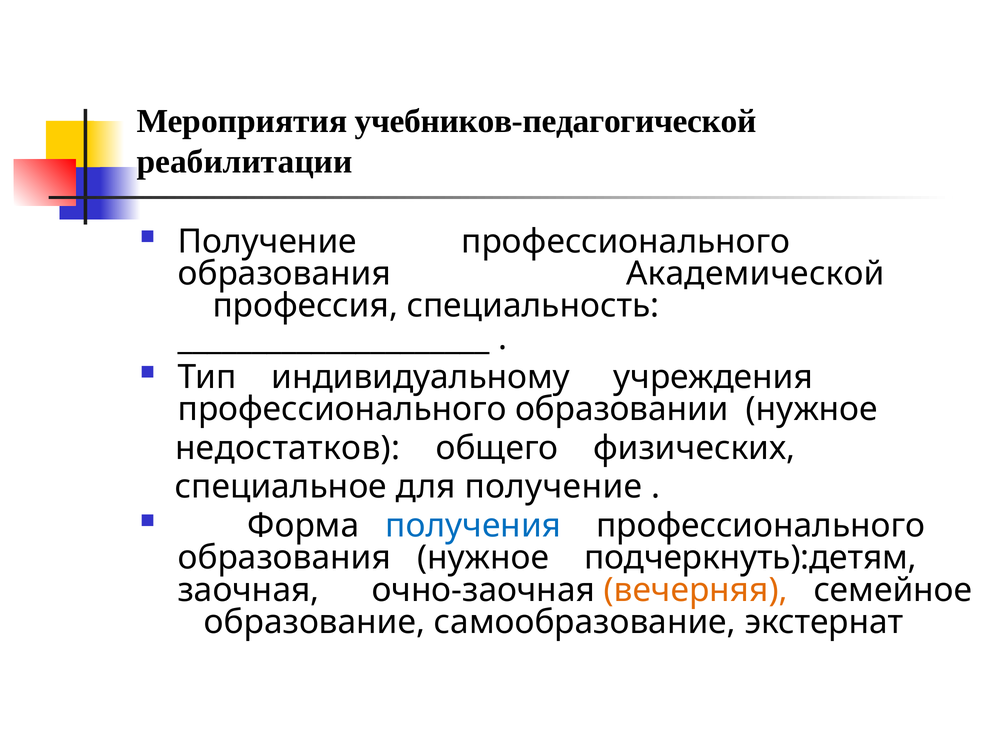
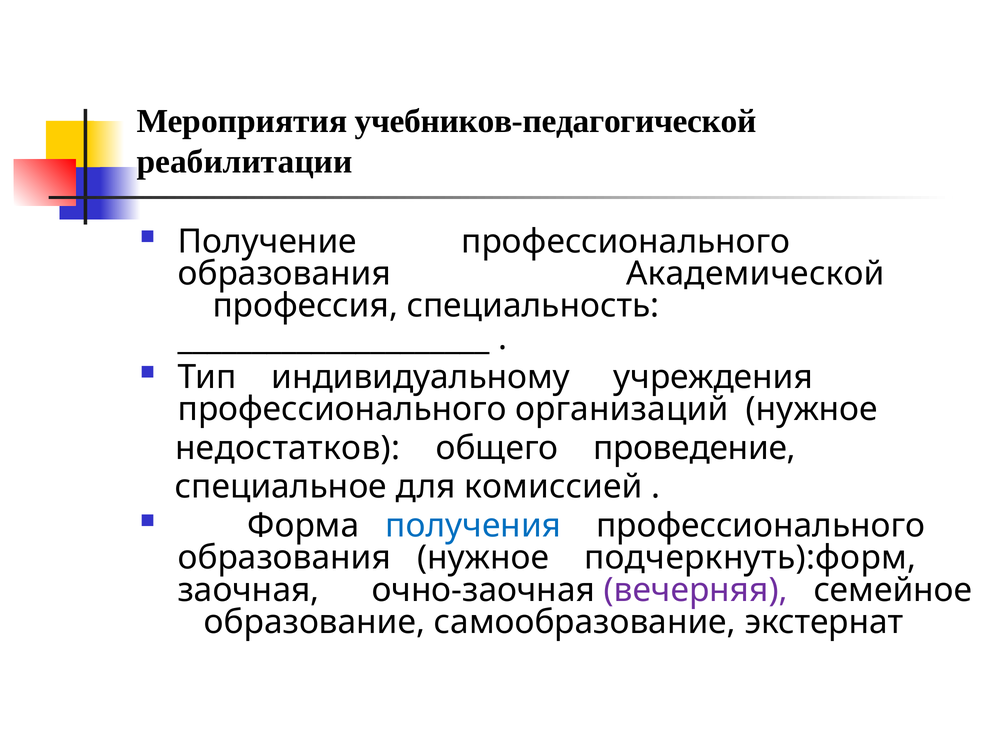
образовании: образовании -> организаций (622, 409)
физических: физических -> проведение (694, 448)
для получение: получение -> комиссией (554, 487)
подчеркнуть):детям: подчеркнуть):детям -> подчеркнуть):форм (750, 558)
вечерняя colour: orange -> purple (696, 590)
